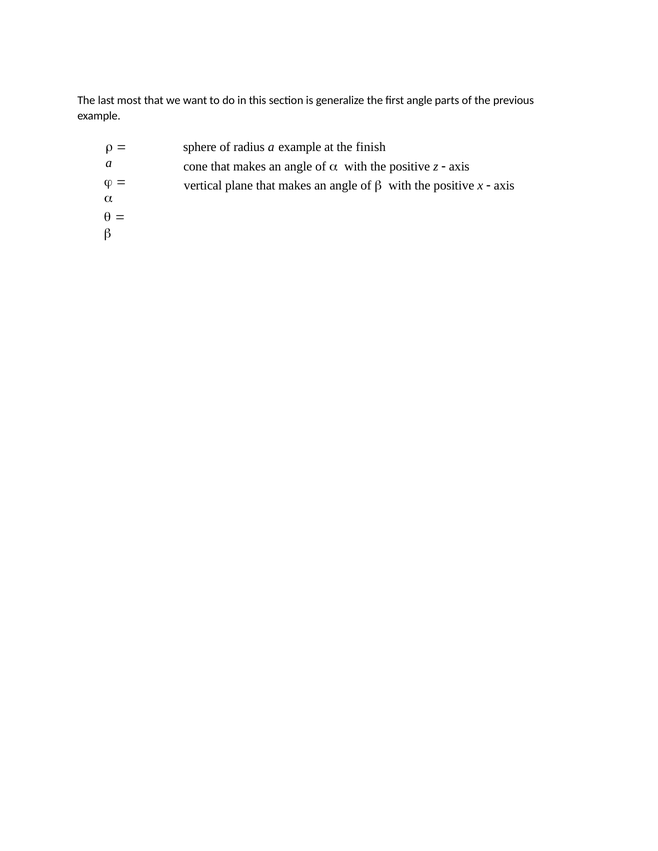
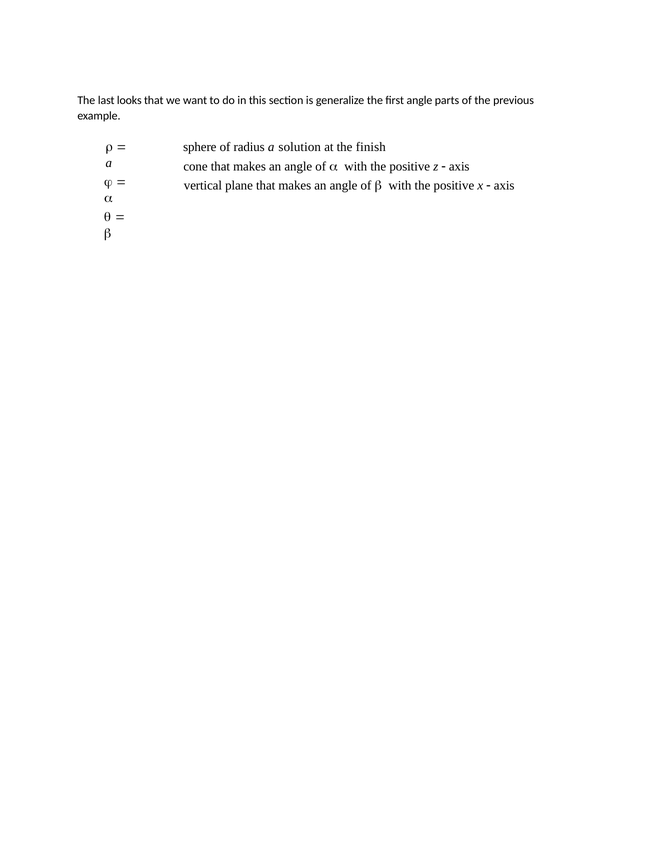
most: most -> looks (129, 100)
a example: example -> solution (300, 147)
